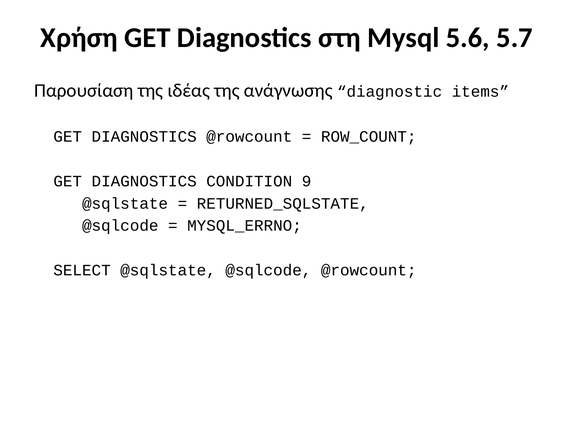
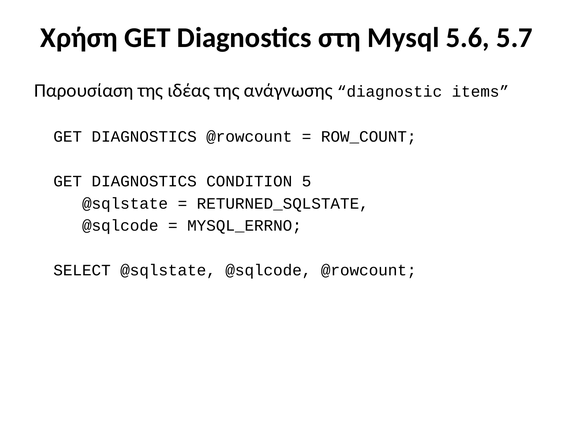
9: 9 -> 5 (307, 181)
